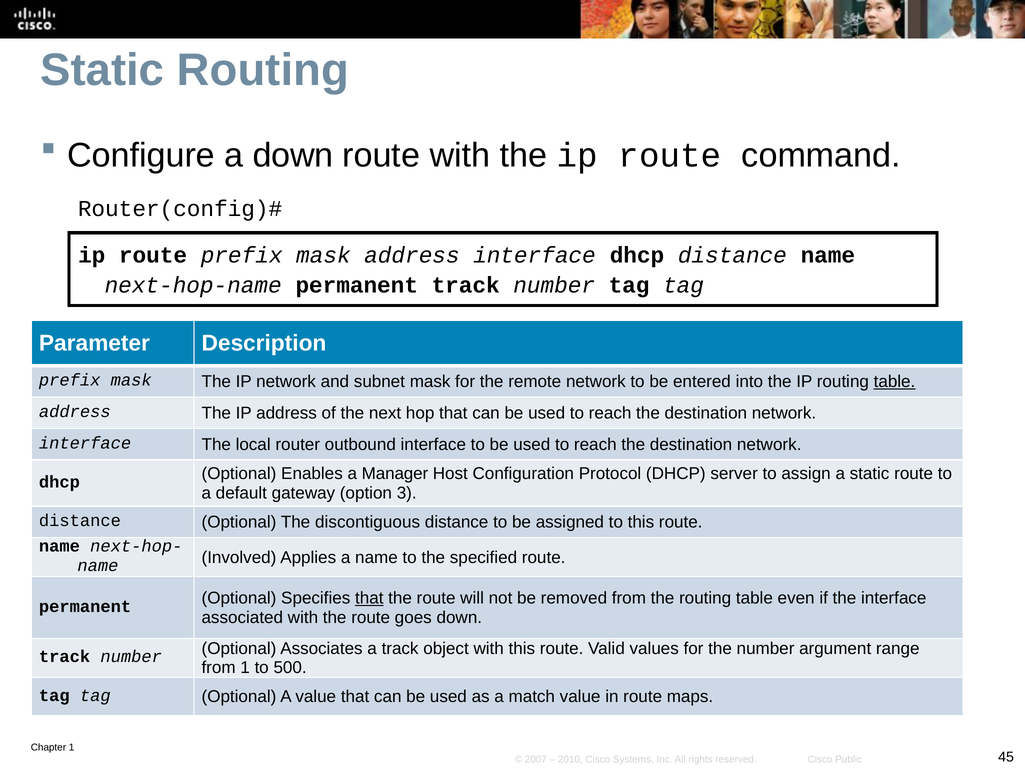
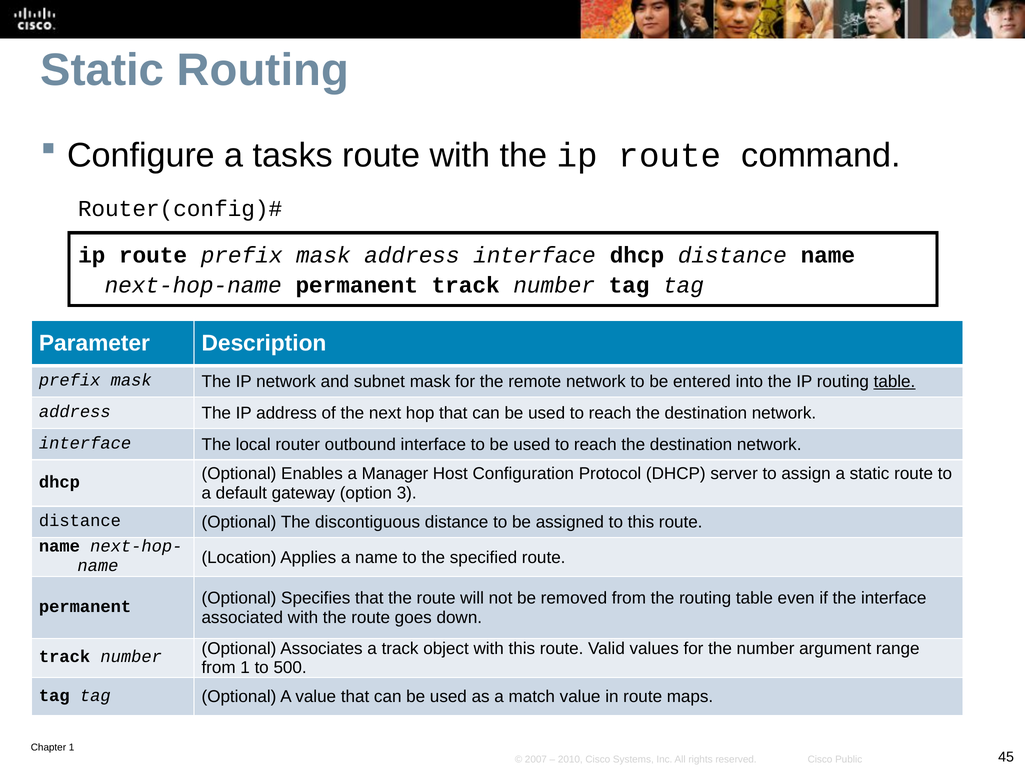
a down: down -> tasks (293, 155)
Involved: Involved -> Location (239, 557)
that underline: present -> none (369, 598)
